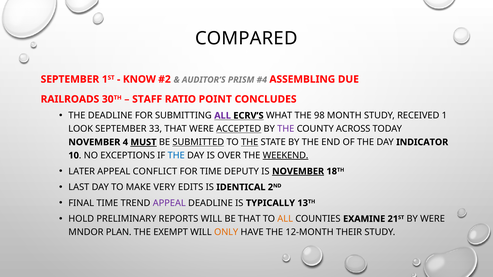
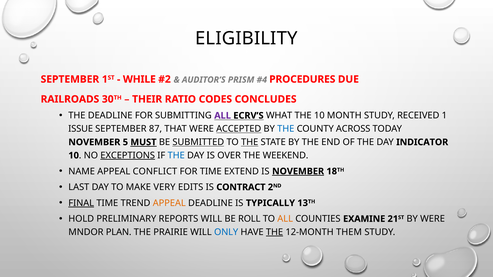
COMPARED: COMPARED -> ELIGIBILITY (246, 38)
KNOW: KNOW -> WHILE (139, 79)
ASSEMBLING: ASSEMBLING -> PROCEDURES (302, 79)
STAFF: STAFF -> THEIR (147, 99)
POINT: POINT -> CODES (215, 99)
THE 98: 98 -> 10 (319, 116)
LOOK: LOOK -> ISSUE (81, 129)
33: 33 -> 87 (156, 129)
THE colour: purple -> blue (286, 129)
4: 4 -> 5 (125, 142)
EXCEPTIONS underline: none -> present (128, 156)
WEEKEND underline: present -> none (286, 156)
LATER: LATER -> NAME (82, 171)
DEPUTY: DEPUTY -> EXTEND (241, 171)
IDENTICAL: IDENTICAL -> CONTRACT (241, 187)
FINAL underline: none -> present (81, 203)
APPEAL colour: purple -> orange (169, 203)
BE THAT: THAT -> ROLL (249, 219)
EXEMPT: EXEMPT -> PRAIRIE (171, 232)
ONLY colour: orange -> blue (226, 232)
THE underline: none -> present (275, 232)
THEIR: THEIR -> THEM (349, 232)
